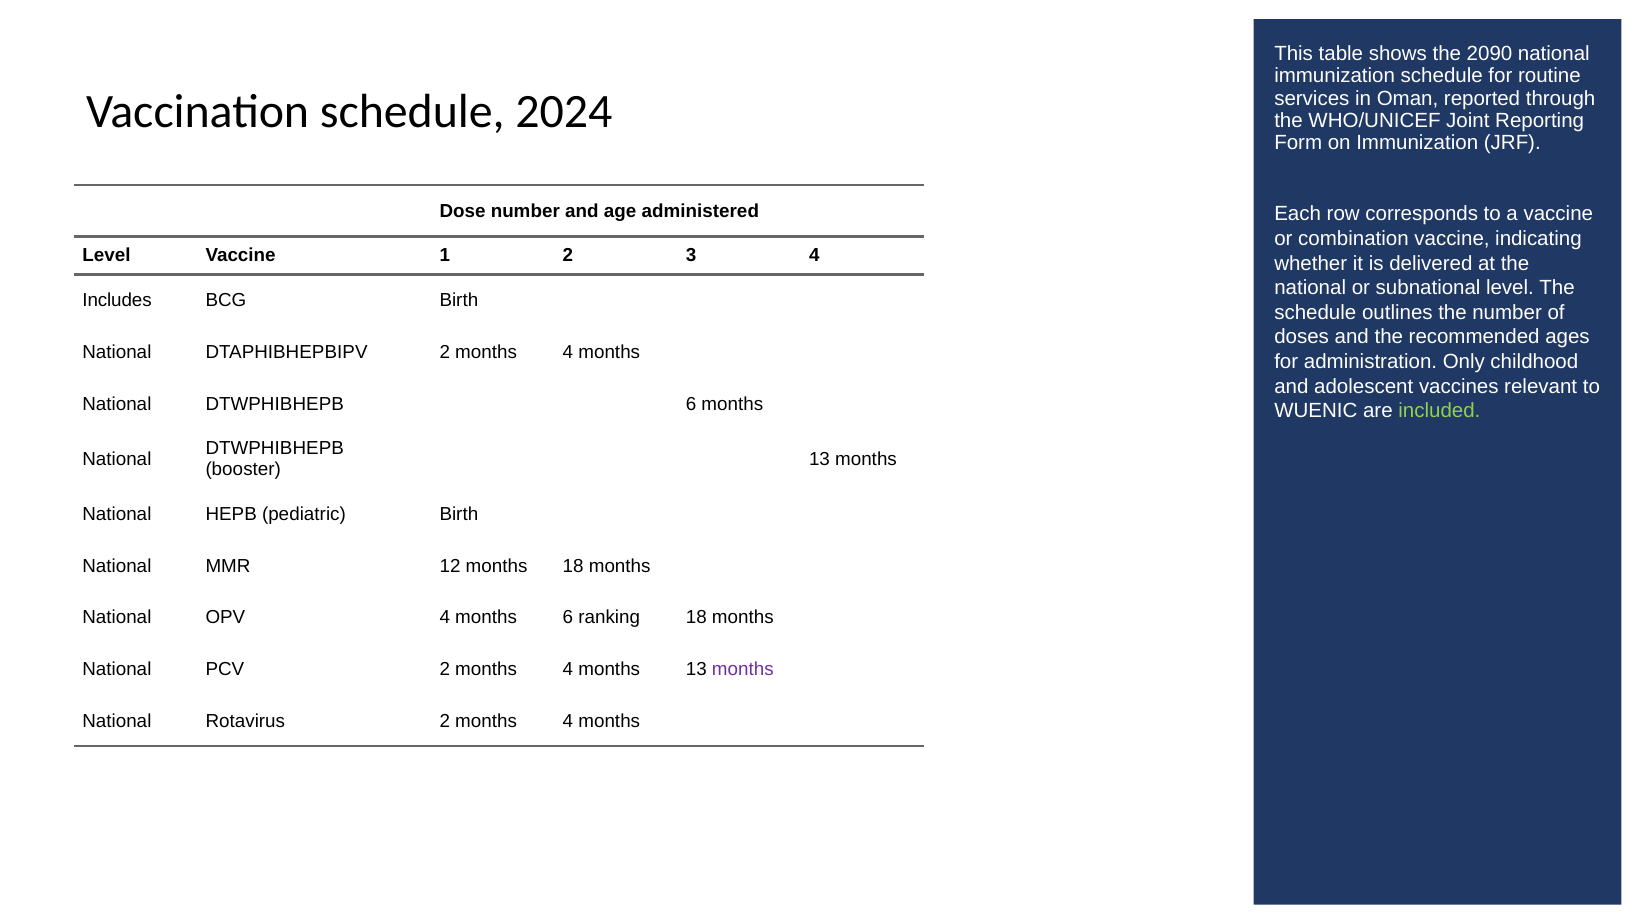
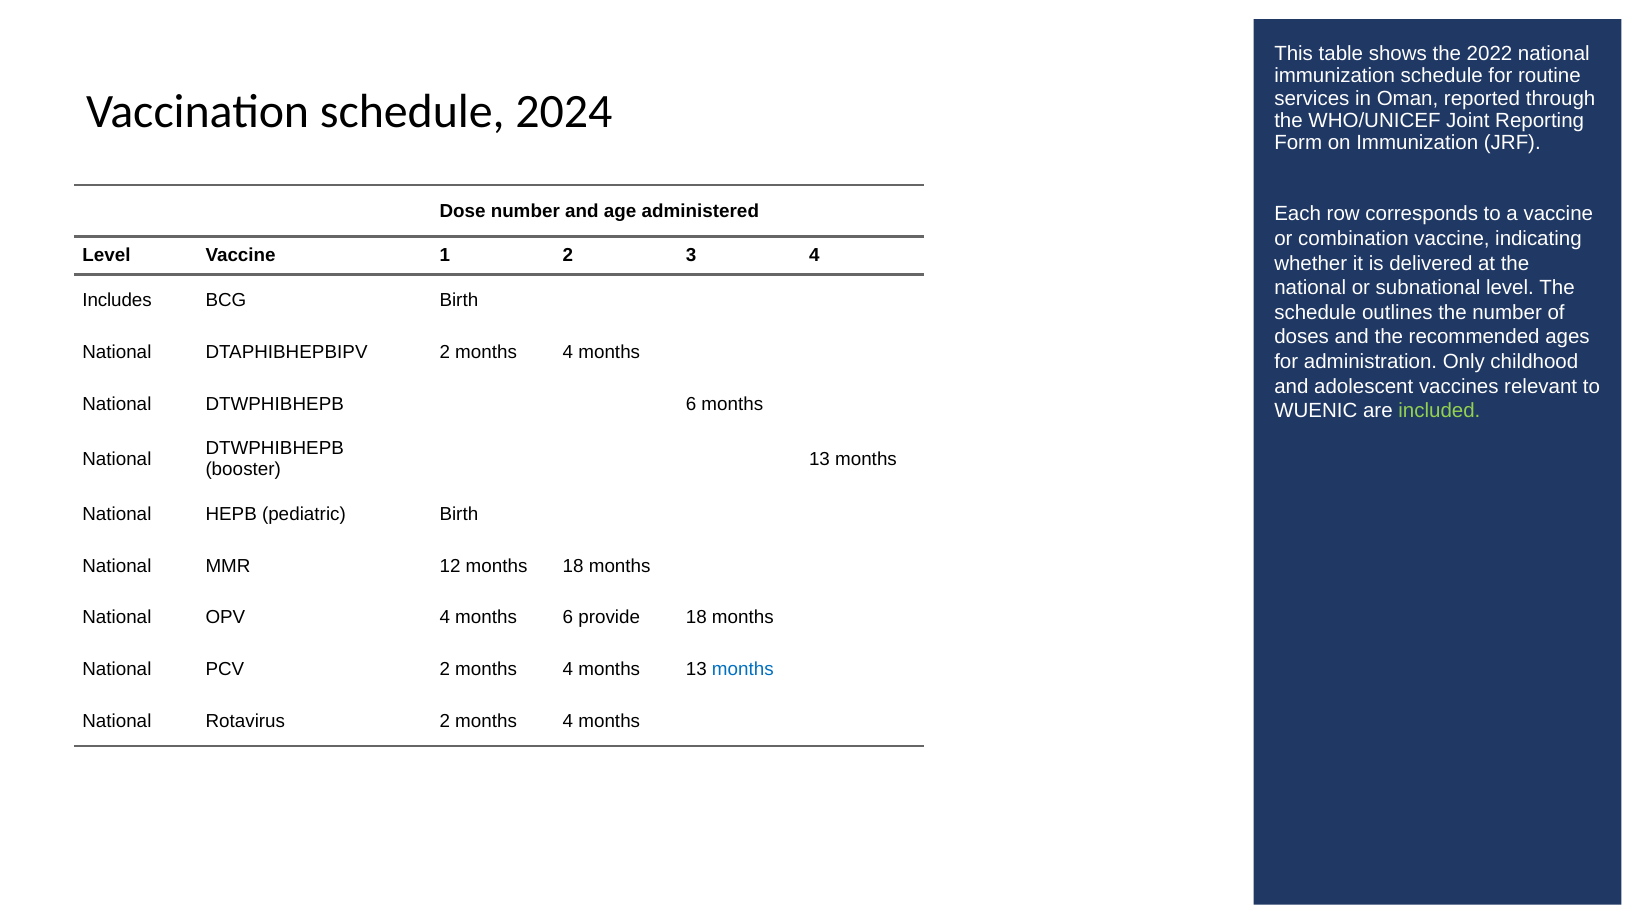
2090: 2090 -> 2022 (1490, 54)
ranking: ranking -> provide (609, 617)
months colour: purple -> blue (743, 669)
